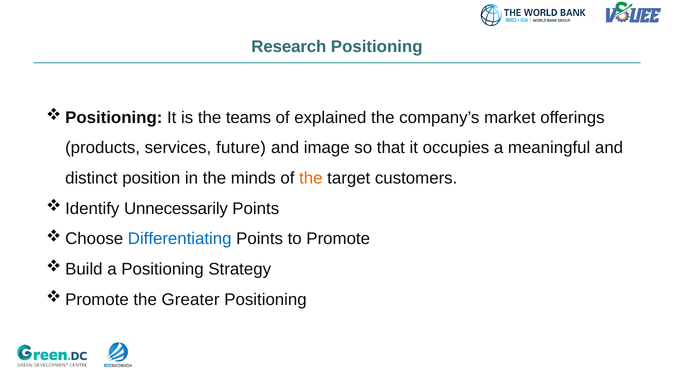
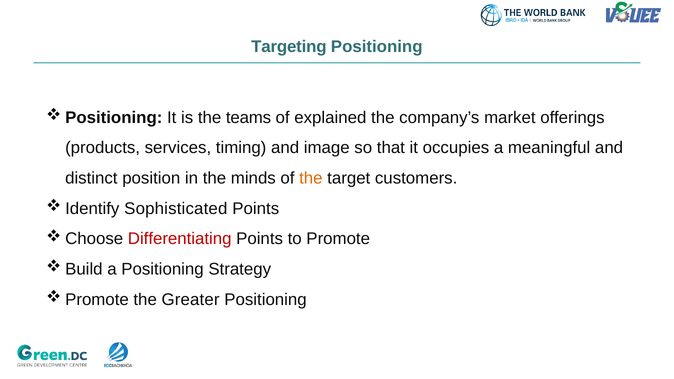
Research: Research -> Targeting (289, 47)
future: future -> timing (241, 148)
Unnecessarily: Unnecessarily -> Sophisticated (176, 209)
Differentiating colour: blue -> red (180, 239)
